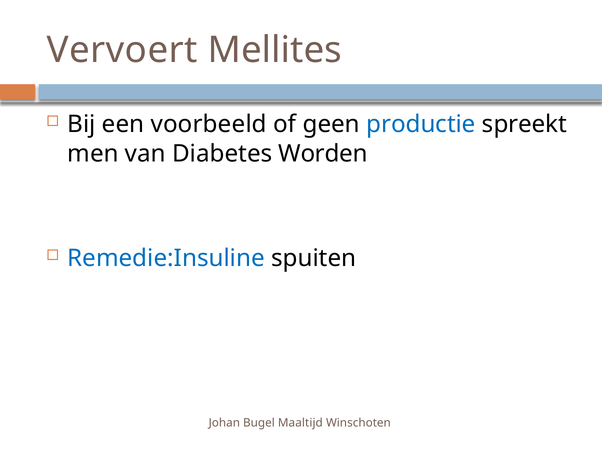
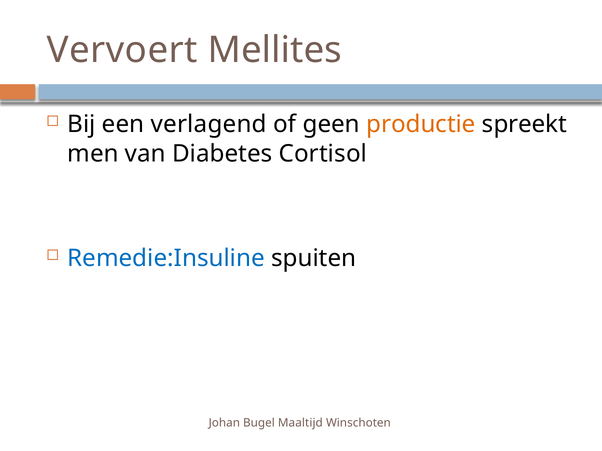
voorbeeld: voorbeeld -> verlagend (209, 125)
productie colour: blue -> orange (421, 125)
Worden: Worden -> Cortisol (323, 154)
